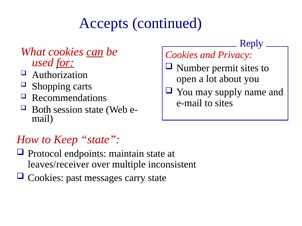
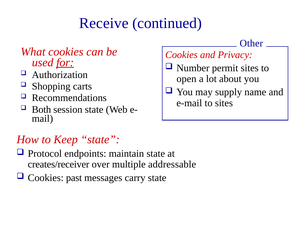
Accepts: Accepts -> Receive (104, 23)
Reply: Reply -> Other (251, 44)
can underline: present -> none (95, 52)
leaves/receiver: leaves/receiver -> creates/receiver (59, 165)
inconsistent: inconsistent -> addressable (172, 165)
